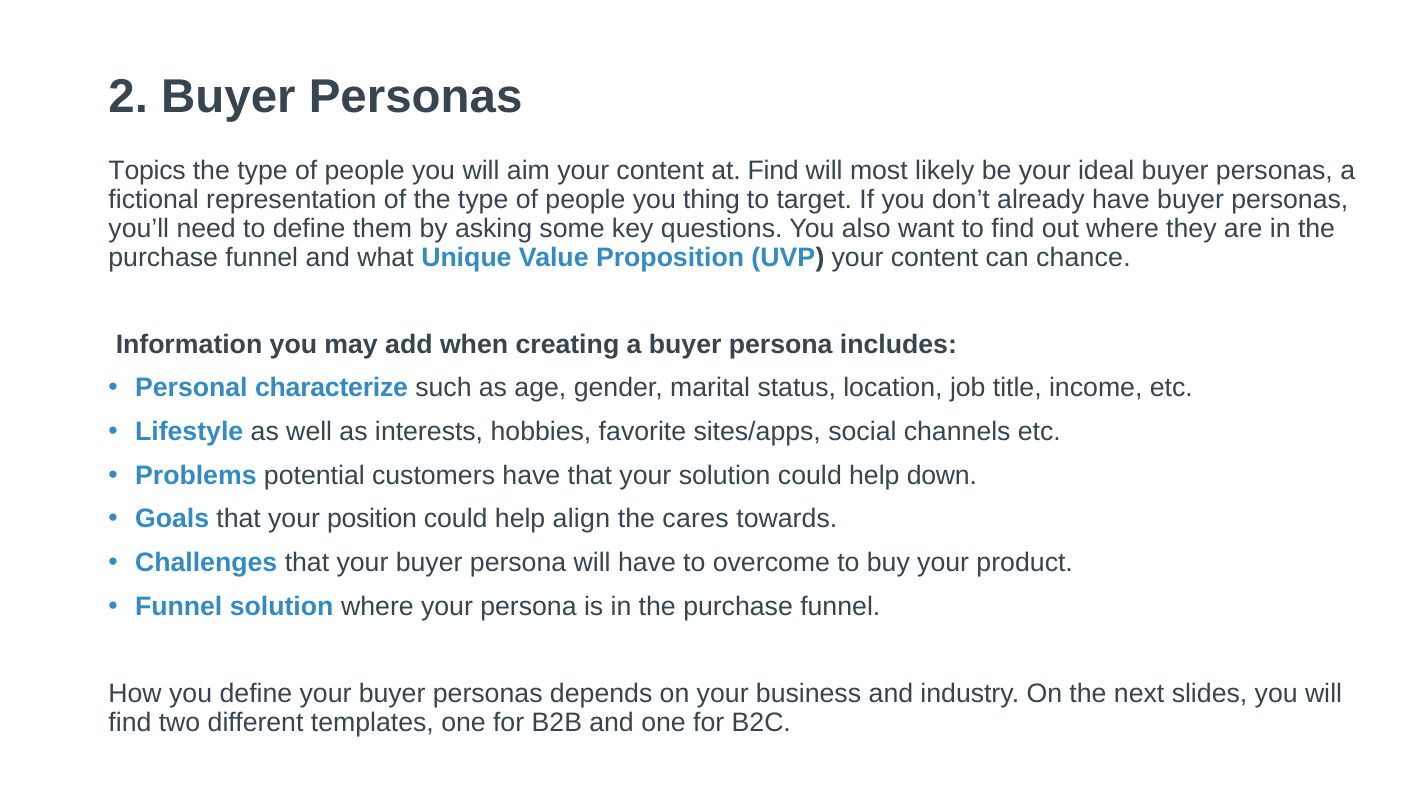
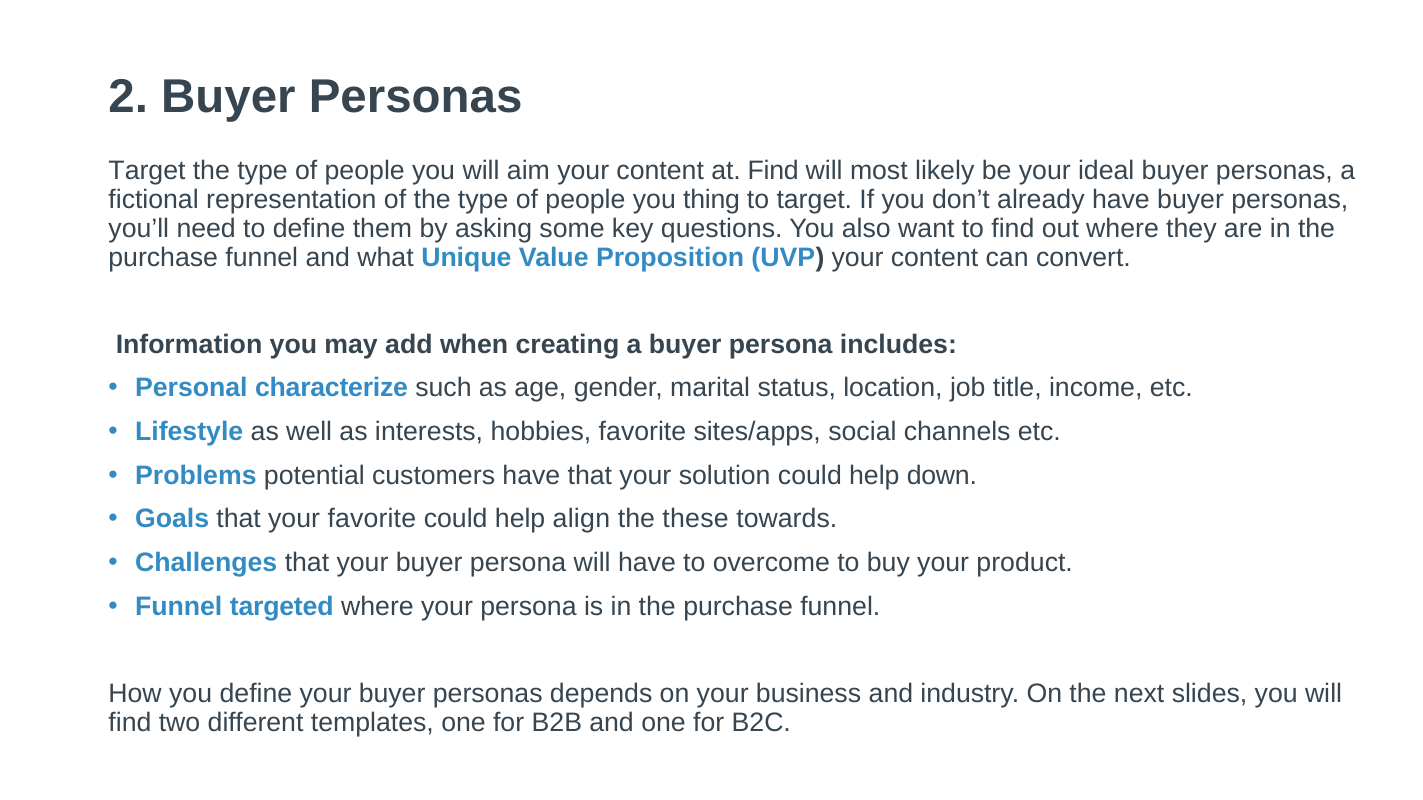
Topics: Topics -> Target (147, 171)
chance: chance -> convert (1083, 257)
your position: position -> favorite (372, 519)
cares: cares -> these (696, 519)
Funnel solution: solution -> targeted (282, 607)
